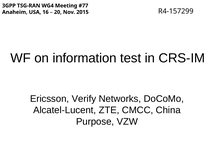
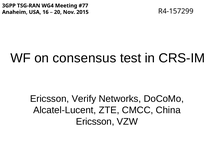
information: information -> consensus (84, 58)
Purpose: Purpose -> Ericsson (95, 121)
